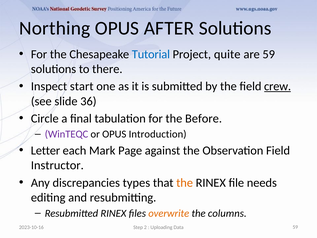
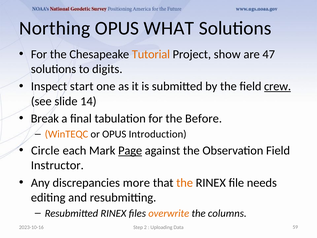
AFTER: AFTER -> WHAT (169, 28)
Tutorial colour: blue -> orange (151, 54)
quite: quite -> show (227, 54)
are 59: 59 -> 47 (269, 54)
there: there -> digits (107, 69)
36: 36 -> 14 (88, 101)
Circle: Circle -> Break (45, 118)
WinTEQC colour: purple -> orange (67, 134)
Letter: Letter -> Circle (45, 150)
Page underline: none -> present (130, 150)
types: types -> more (136, 183)
